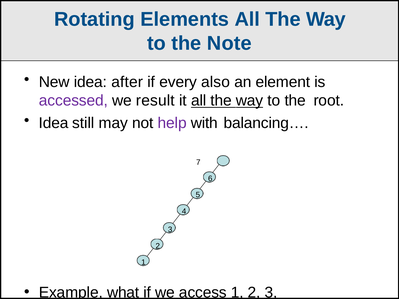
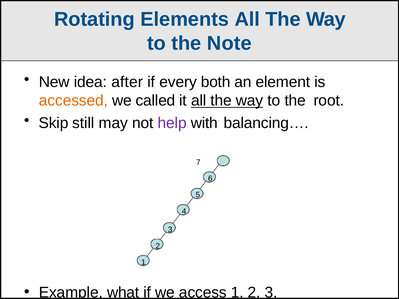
also: also -> both (216, 82)
accessed colour: purple -> orange (73, 101)
result: result -> called (155, 101)
Idea: Idea -> Skip (54, 123)
